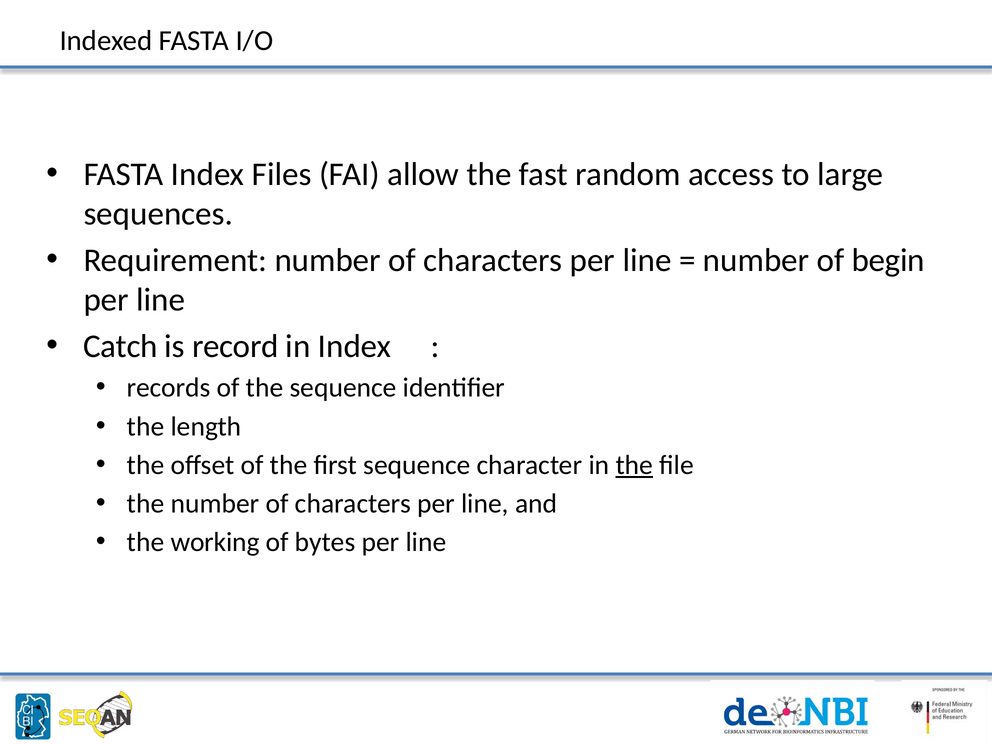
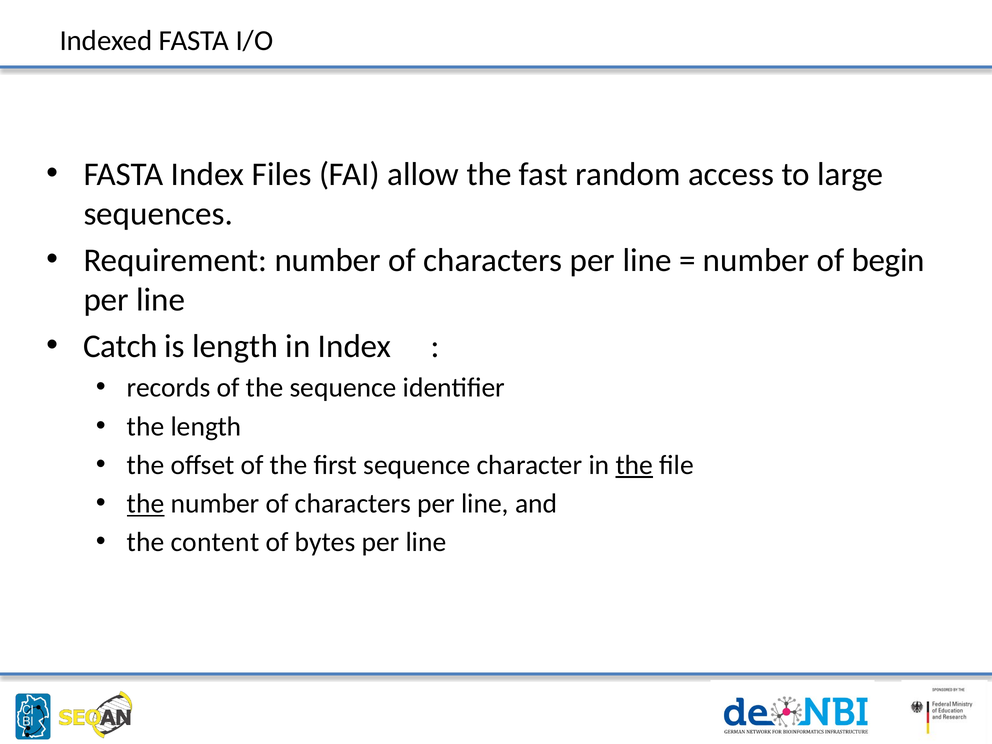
is record: record -> length (235, 346)
the underline: none -> present (146, 504)
working: working -> content (215, 542)
